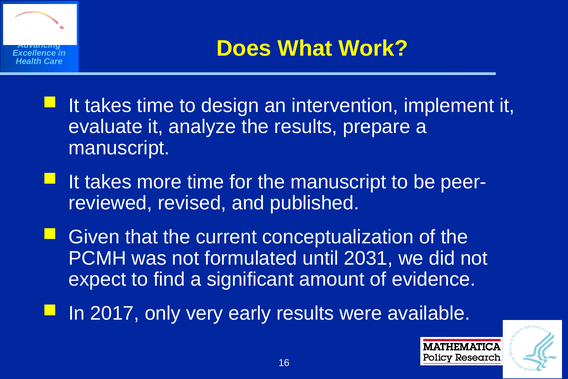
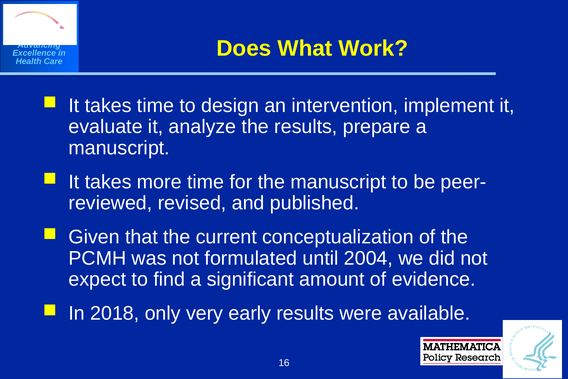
2031: 2031 -> 2004 (368, 258)
2017: 2017 -> 2018 (115, 313)
